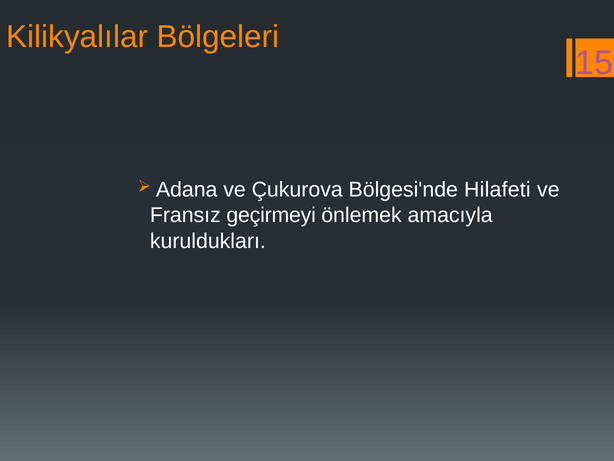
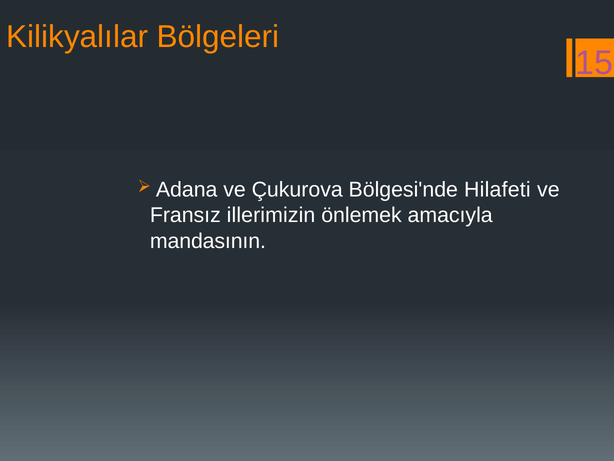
geçirmeyi: geçirmeyi -> illerimizin (271, 215)
kuruldukları: kuruldukları -> mandasının (208, 241)
